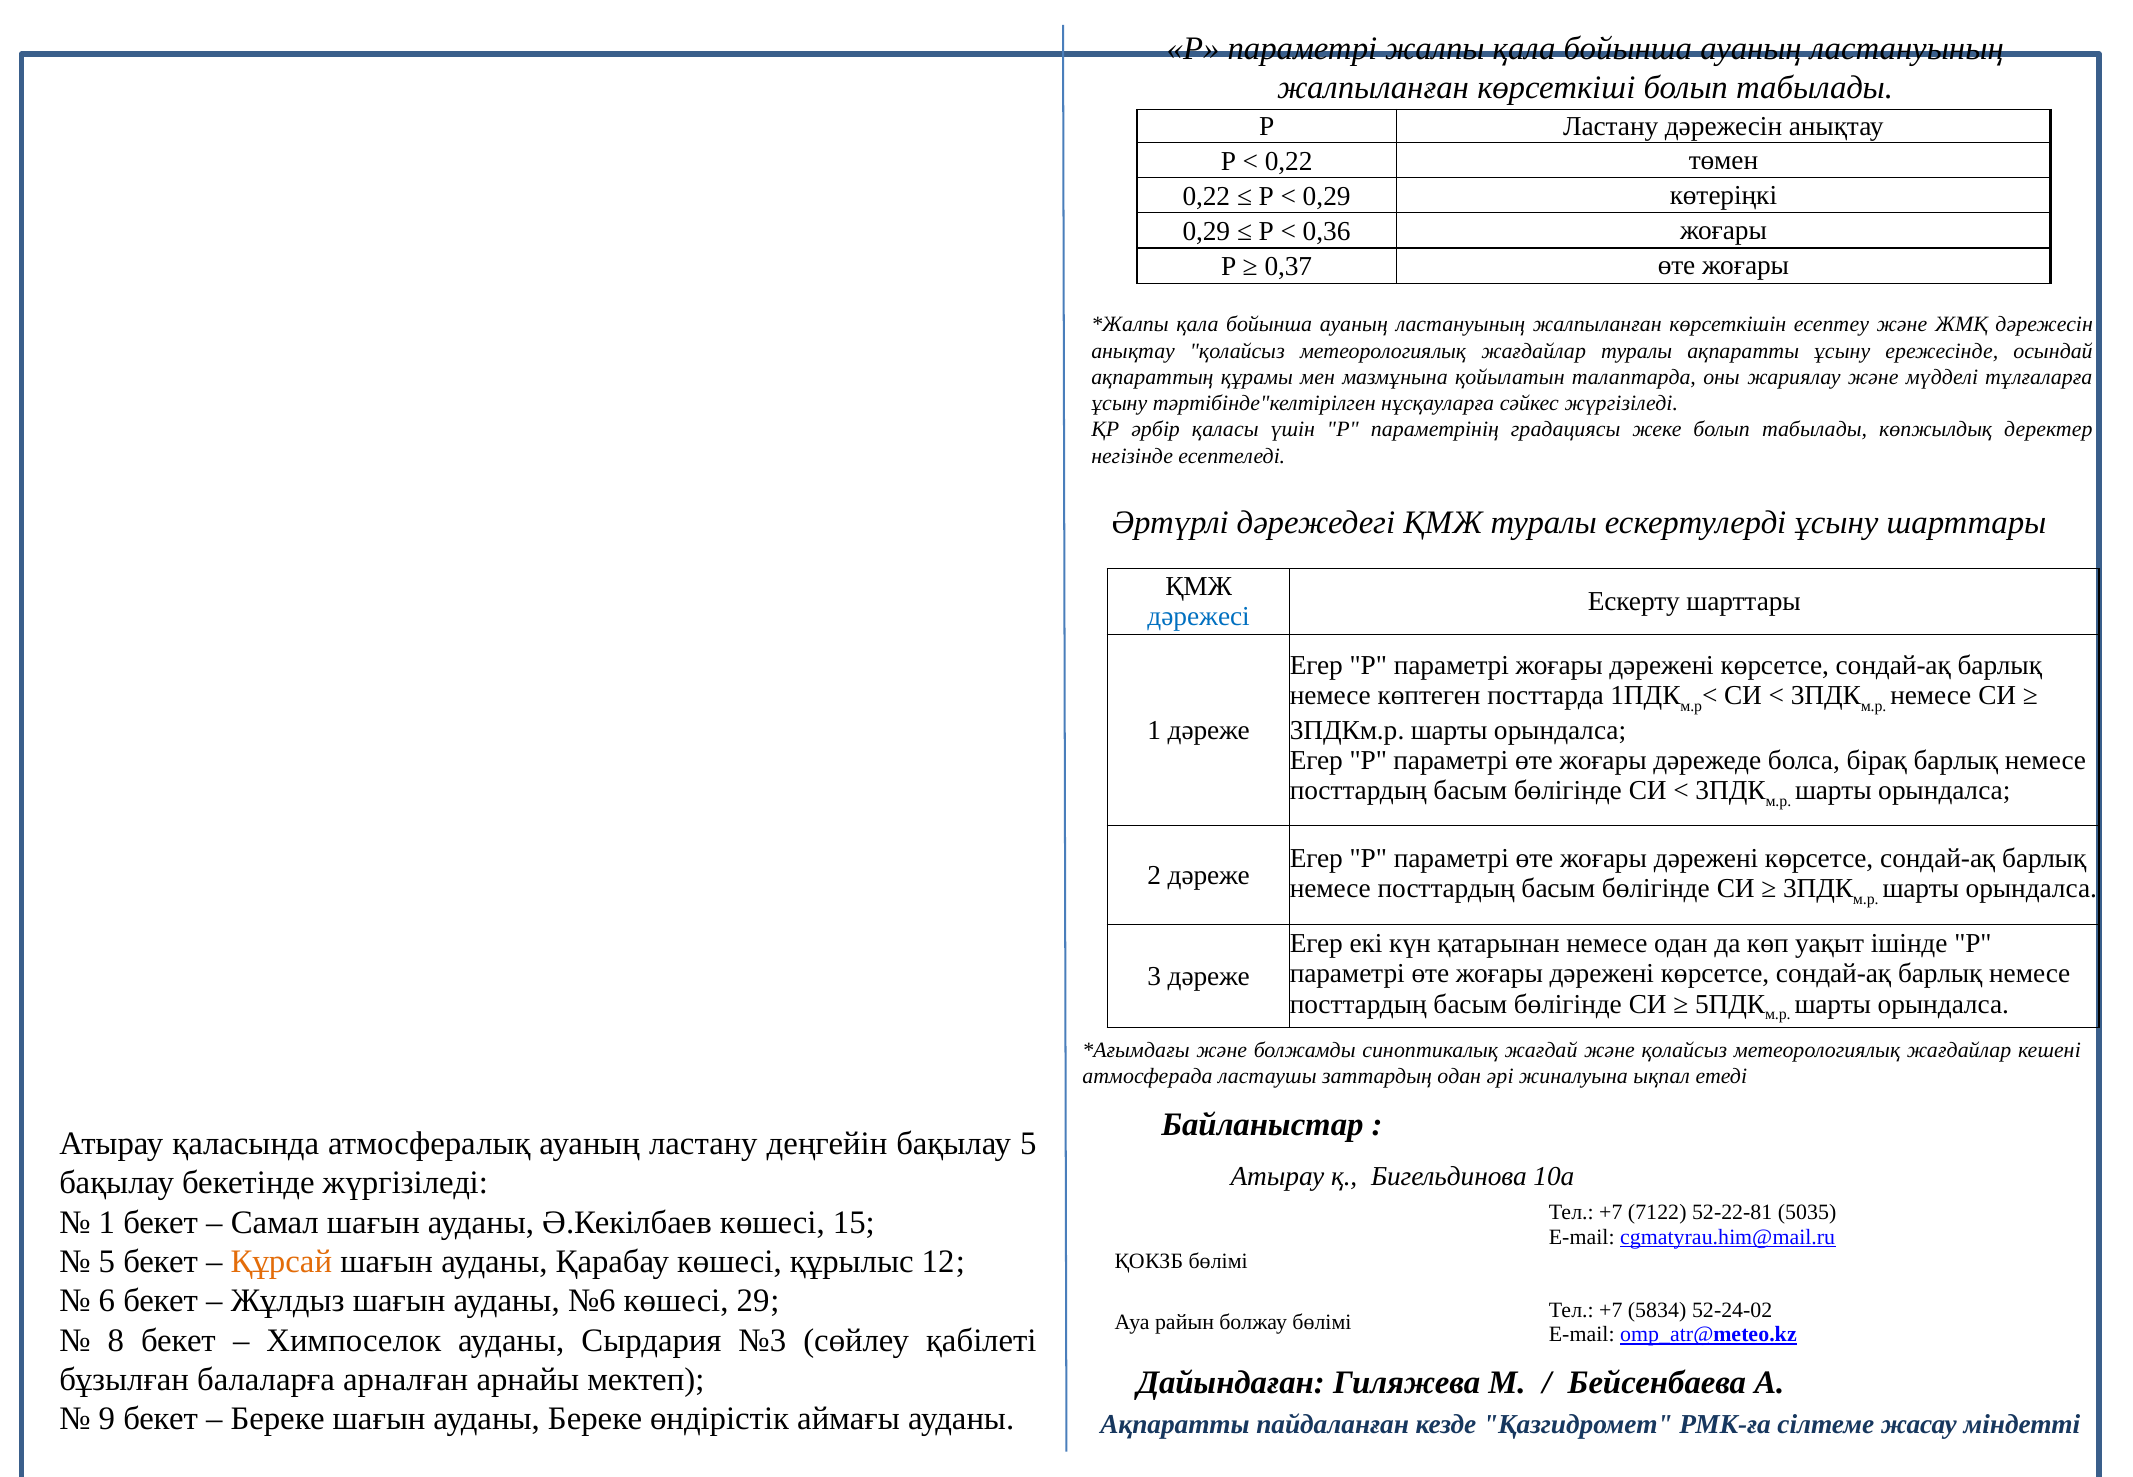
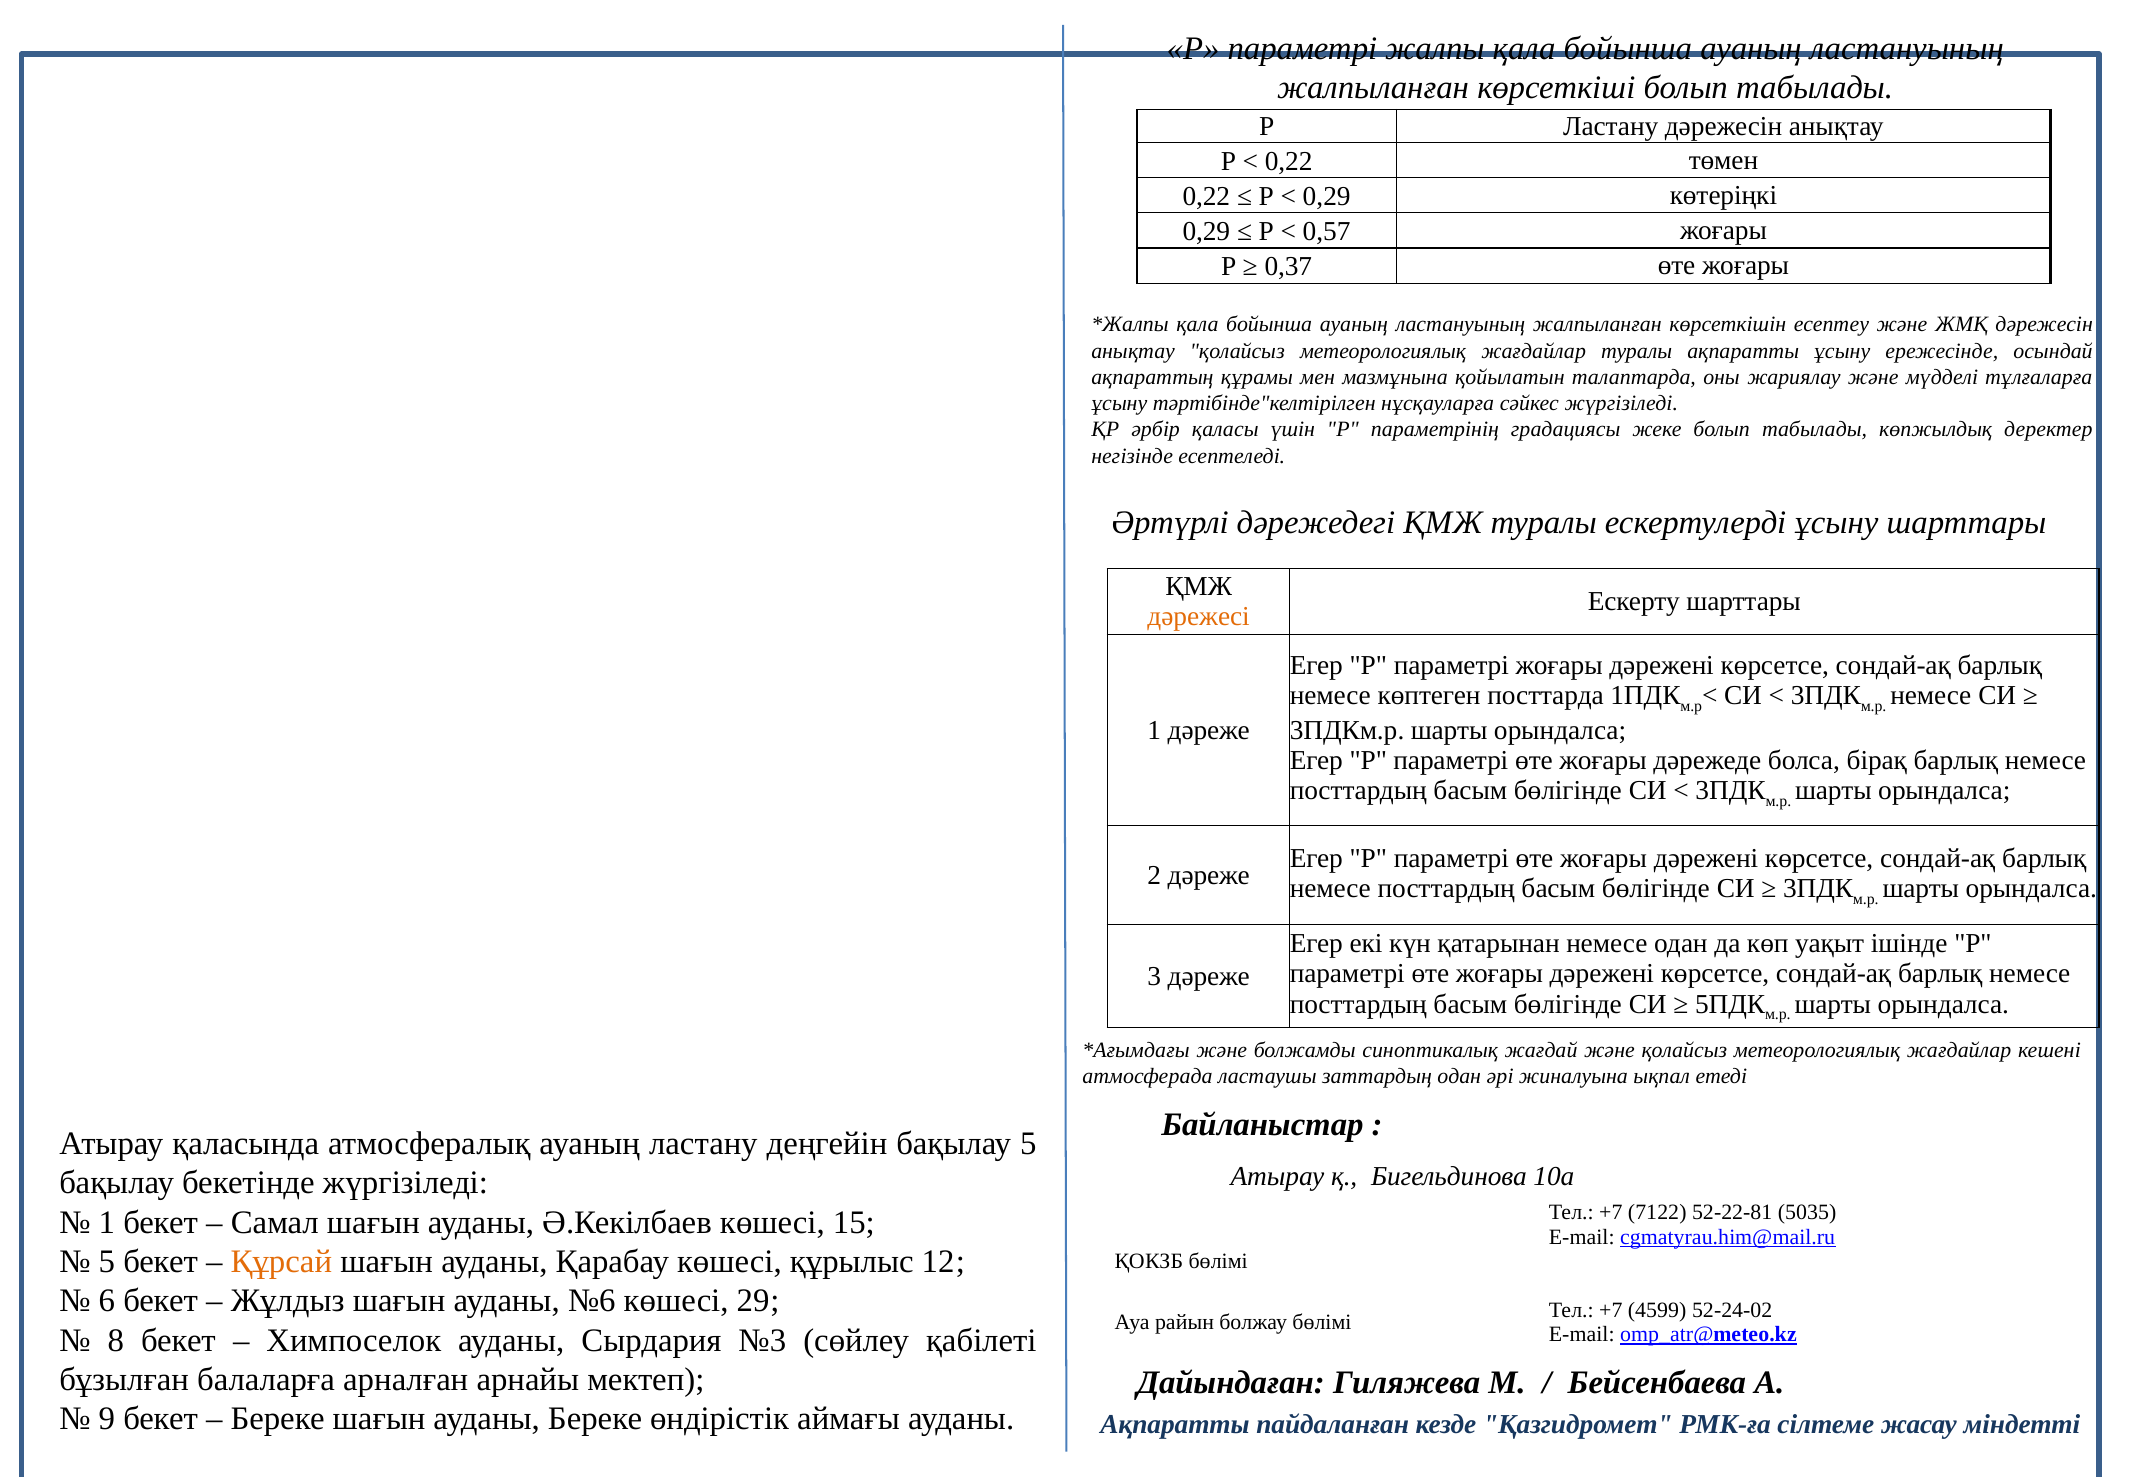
0,36: 0,36 -> 0,57 (1327, 232)
дәрежесі colour: blue -> orange (1199, 617)
5834: 5834 -> 4599 (1657, 1310)
